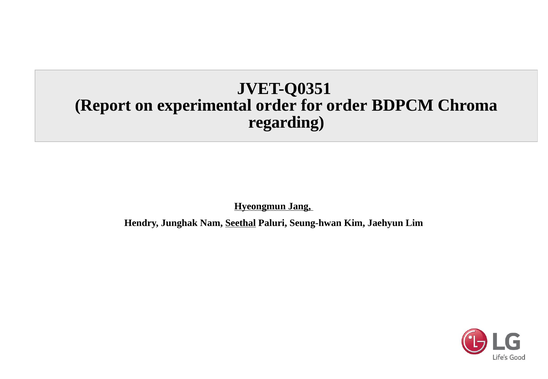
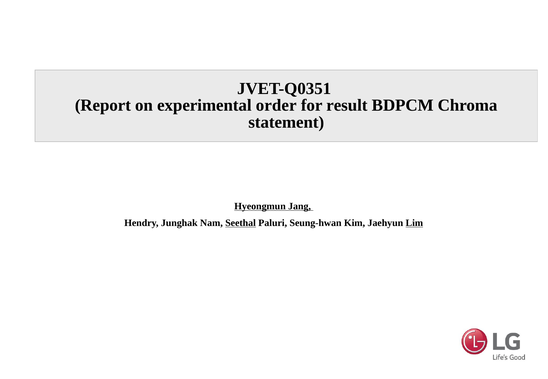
for order: order -> result (347, 105)
regarding: regarding -> statement (286, 122)
Lim underline: none -> present (414, 223)
